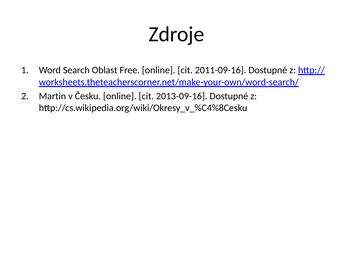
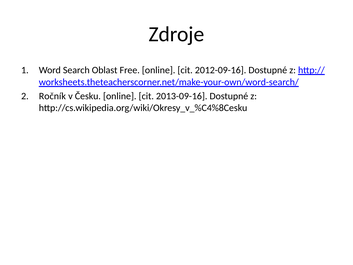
2011-09-16: 2011-09-16 -> 2012-09-16 (221, 70)
Martin: Martin -> Ročník (52, 96)
